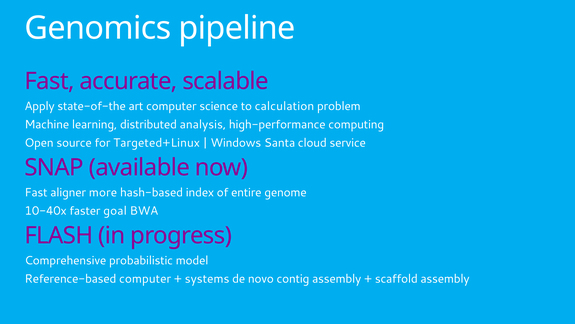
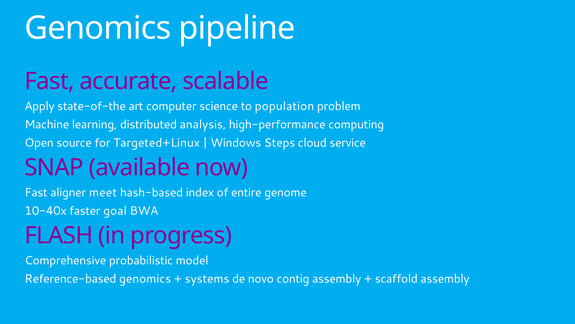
calculation: calculation -> population (284, 106)
Santa: Santa -> Steps (280, 143)
more: more -> meet (103, 192)
Reference-based computer: computer -> genomics (145, 279)
